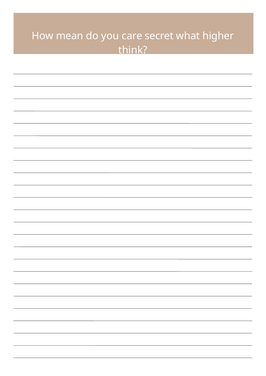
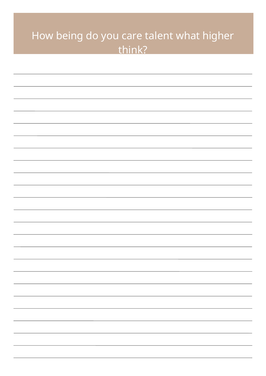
mean: mean -> being (70, 36)
secret: secret -> talent (159, 36)
